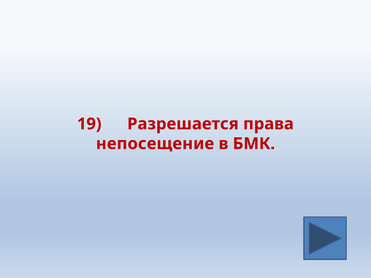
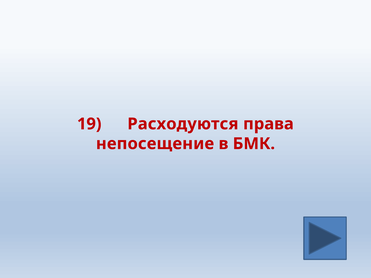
Разрешается: Разрешается -> Расходуются (183, 124)
